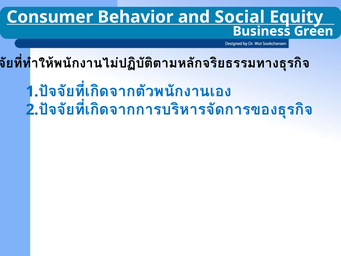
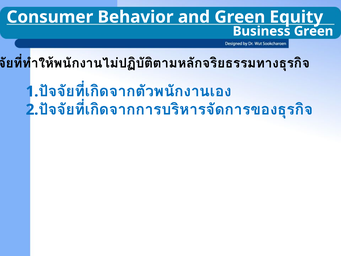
and Social: Social -> Green (240, 17)
